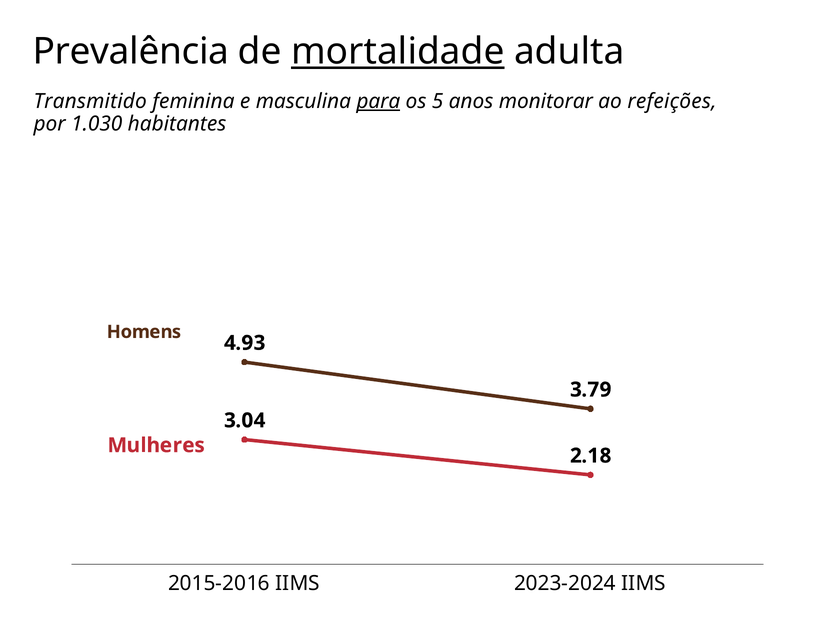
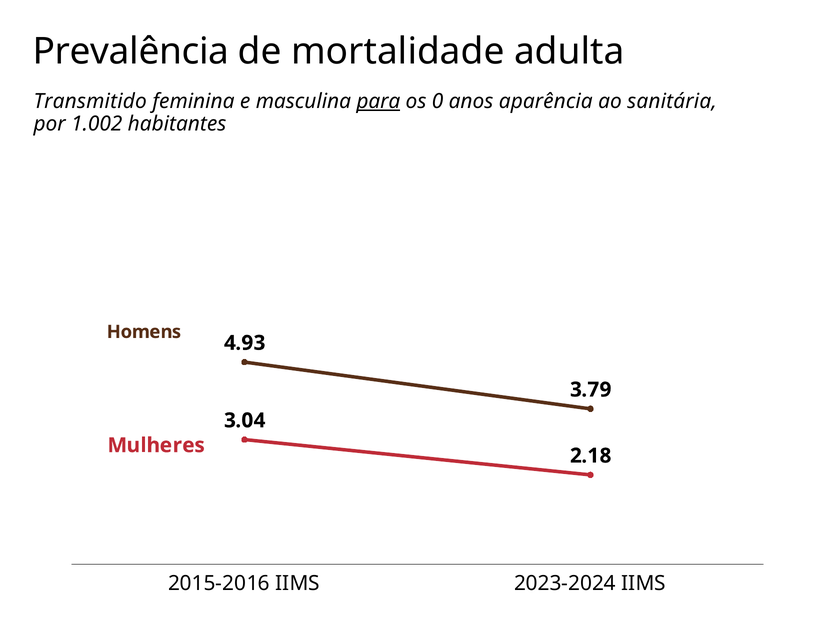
mortalidade underline: present -> none (398, 52)
5: 5 -> 0 (438, 101)
monitorar: monitorar -> aparência (546, 101)
refeições: refeições -> sanitária (672, 101)
1.030: 1.030 -> 1.002 (97, 124)
